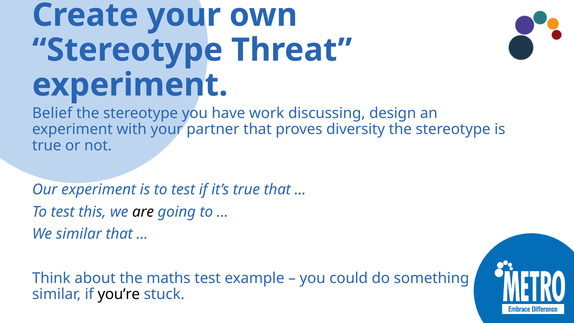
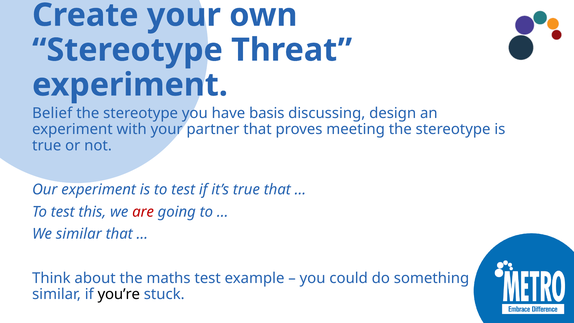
work: work -> basis (267, 113)
diversity: diversity -> meeting (356, 129)
are colour: black -> red (143, 212)
